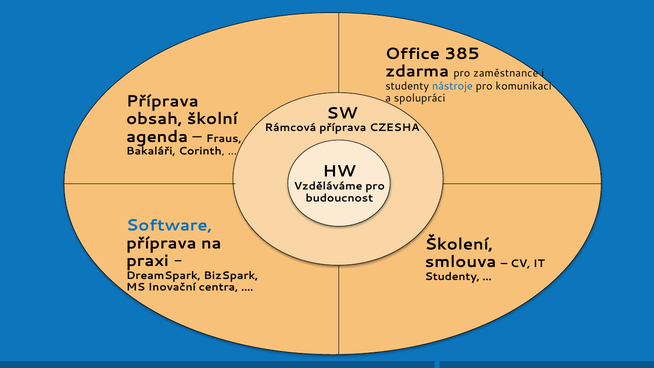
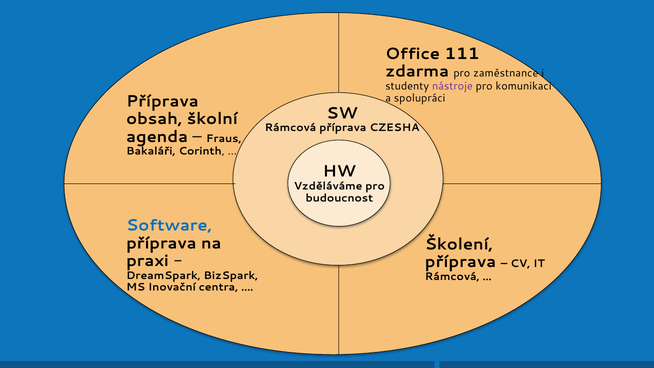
385: 385 -> 111 (462, 54)
nástroje colour: blue -> purple (452, 86)
smlouva: smlouva -> příprava (461, 262)
Studenty: Studenty -> Rámcová (452, 277)
